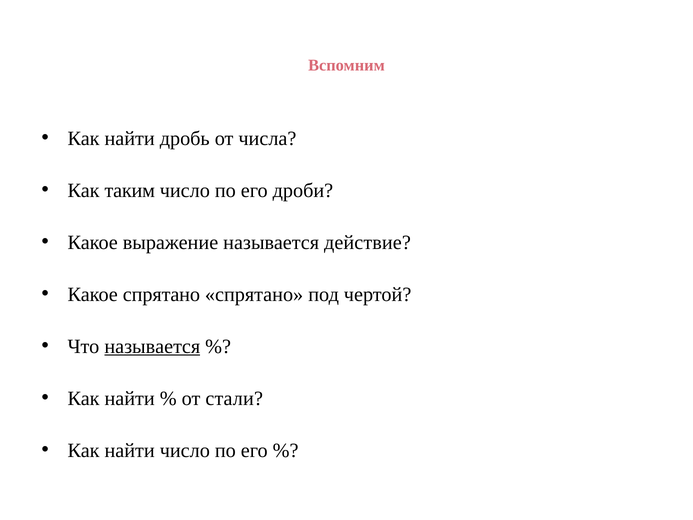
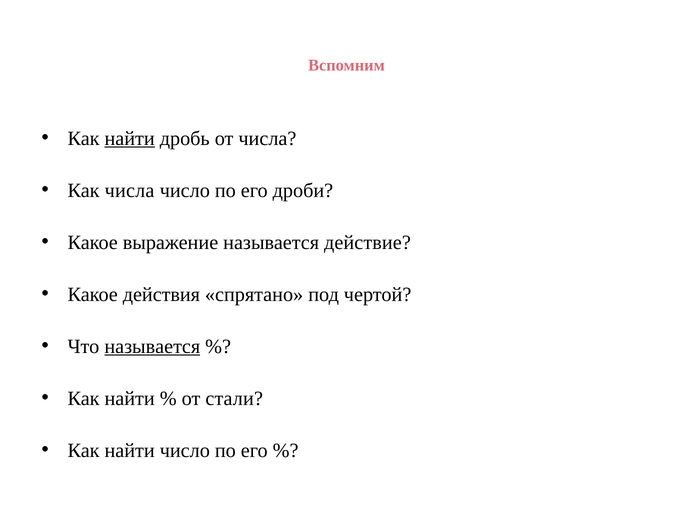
найти underline: none -> present (130, 138)
Как таким: таким -> числа (130, 190)
Какое спрятано: спрятано -> действия (161, 294)
